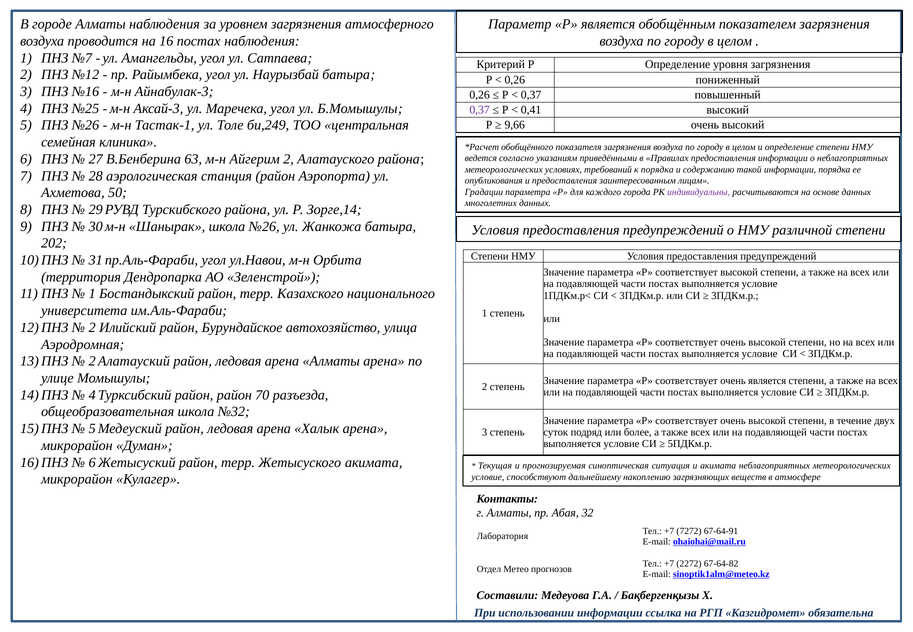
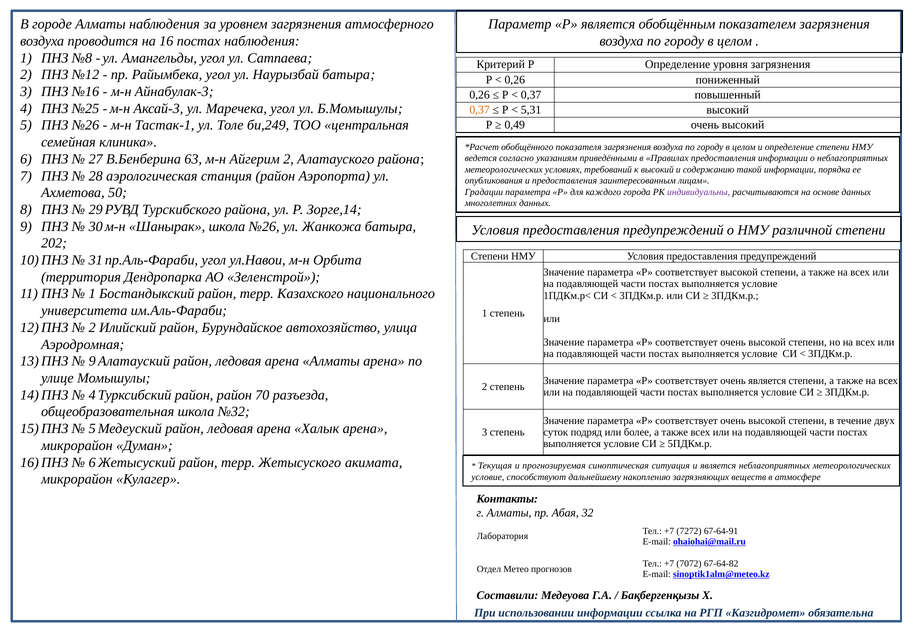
№7: №7 -> №8 (82, 58)
0,37 colour: purple -> orange (480, 110)
0,41: 0,41 -> 5,31 (531, 110)
9,66: 9,66 -> 0,49 (515, 125)
к порядка: порядка -> высокий (657, 170)
2: 2 -> 9 (92, 361)
и акимата: акимата -> является (718, 466)
2272: 2272 -> 7072 (689, 564)
